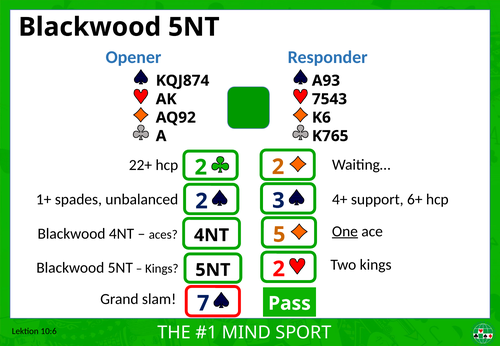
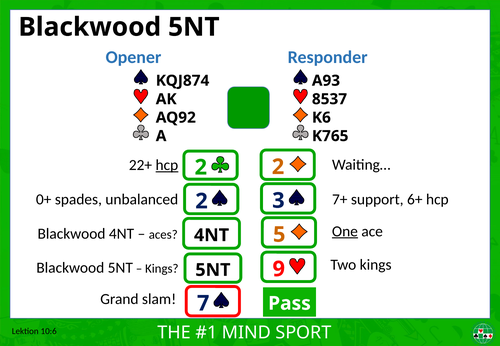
7543: 7543 -> 8537 (329, 99)
hcp underline: none -> present (167, 165)
1+: 1+ -> 0+ (44, 199)
4+: 4+ -> 7+ (340, 199)
Kings 2: 2 -> 9 (279, 269)
